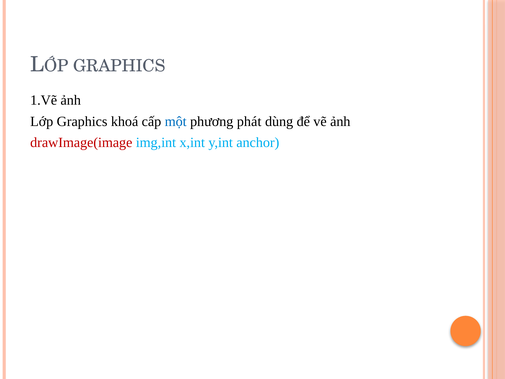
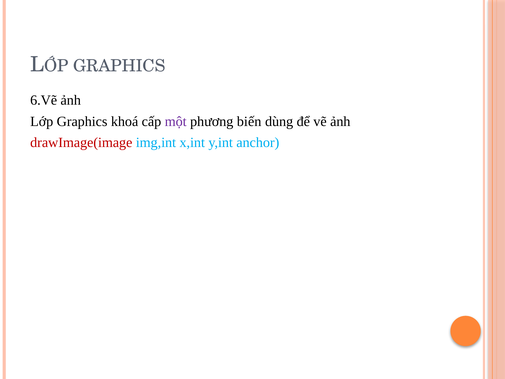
1.Vẽ: 1.Vẽ -> 6.Vẽ (44, 100)
một colour: blue -> purple (176, 121)
phát: phát -> biến (249, 121)
